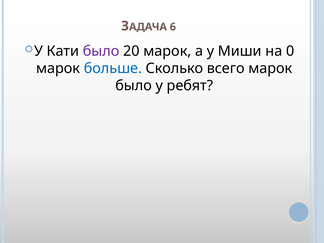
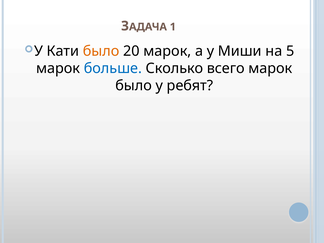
6: 6 -> 1 (173, 27)
было colour: purple -> orange (101, 51)
0: 0 -> 5 (290, 51)
